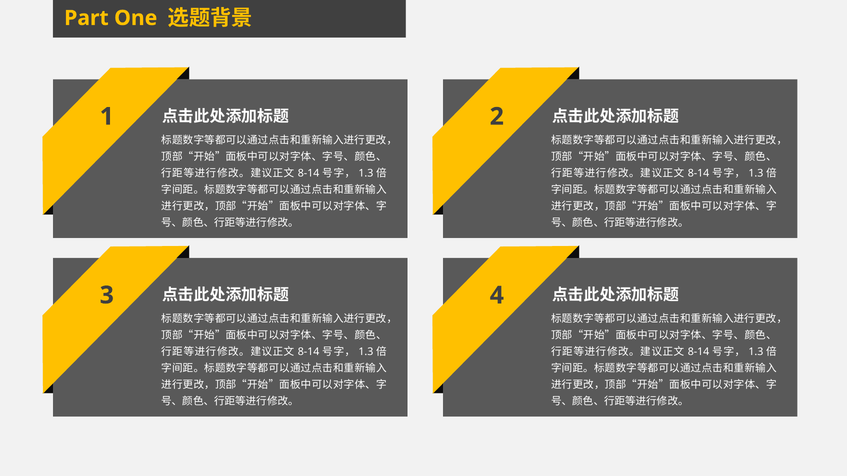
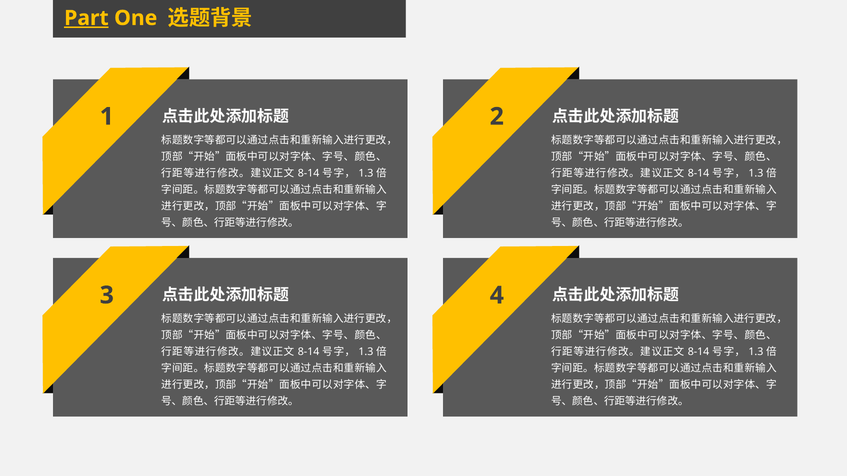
Part underline: none -> present (86, 18)
